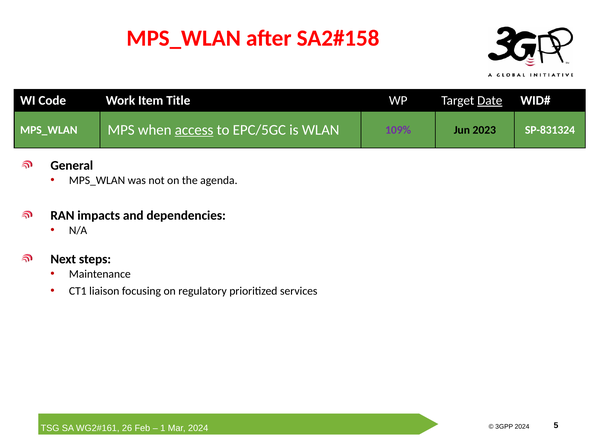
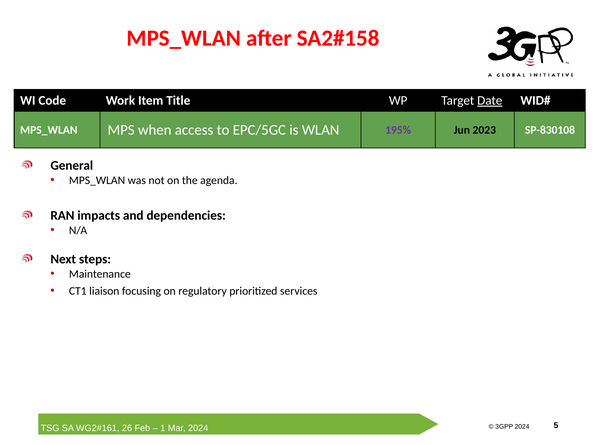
access underline: present -> none (194, 130)
109%: 109% -> 195% (398, 130)
SP-831324: SP-831324 -> SP-830108 (550, 130)
